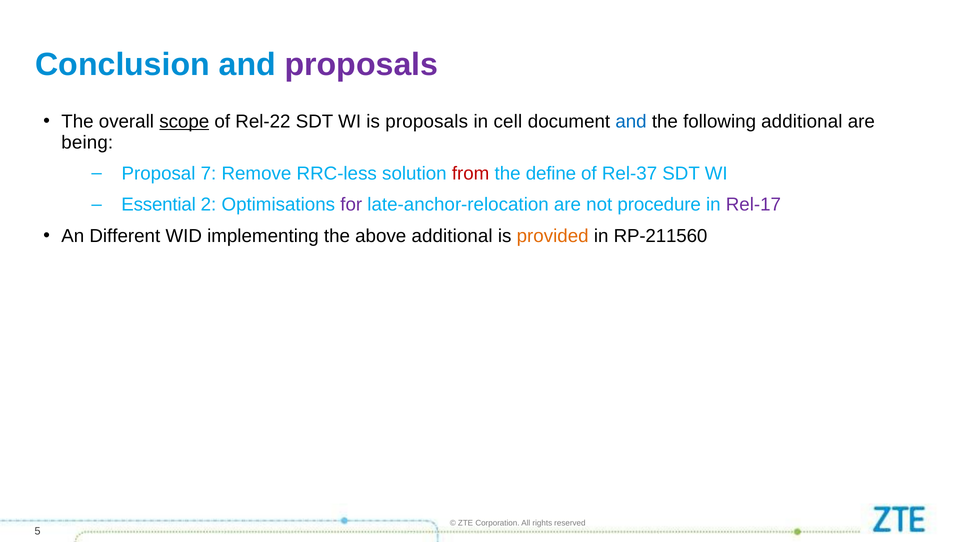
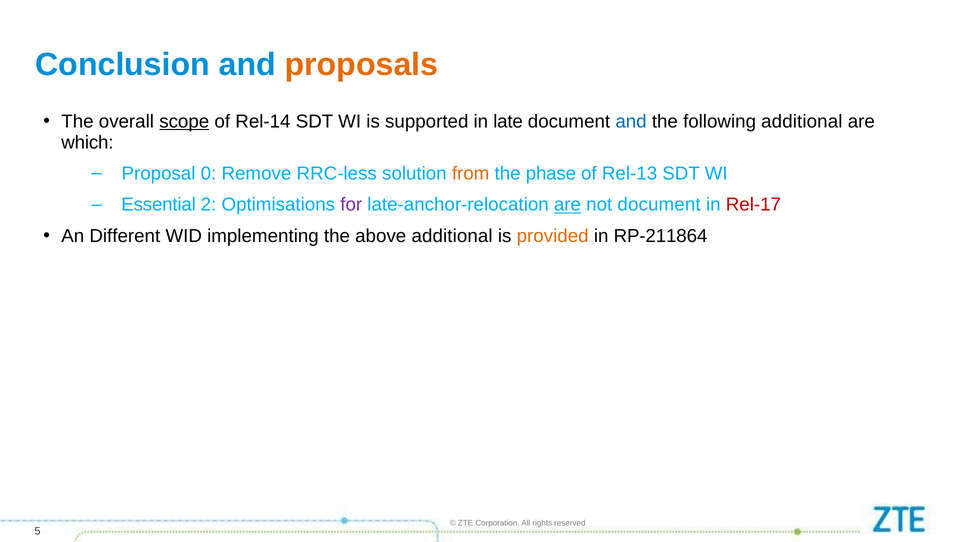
proposals colour: purple -> orange (361, 65)
Rel-22: Rel-22 -> Rel-14 (263, 121)
is proposals: proposals -> supported (427, 121)
cell: cell -> late (508, 121)
being: being -> which (87, 143)
7: 7 -> 0 (209, 174)
from colour: red -> orange (471, 174)
define: define -> phase (551, 174)
Rel-37: Rel-37 -> Rel-13 (630, 174)
are underline: none -> present (567, 205)
not procedure: procedure -> document (659, 205)
Rel-17 colour: purple -> red (753, 205)
RP-211560: RP-211560 -> RP-211864 (660, 236)
